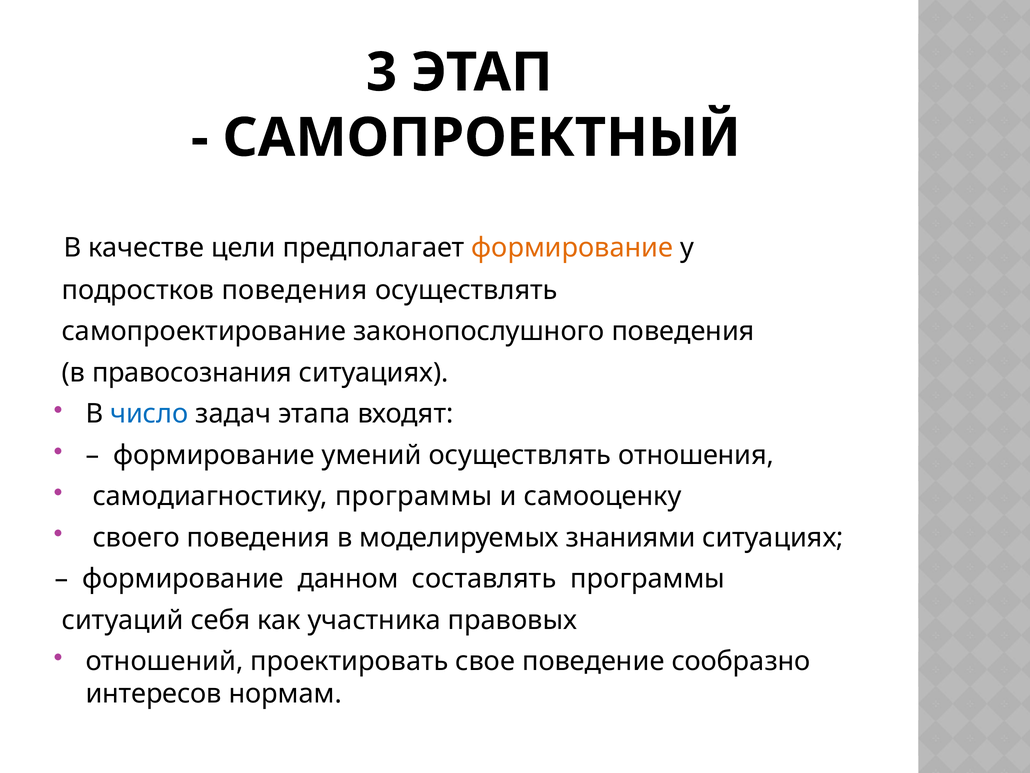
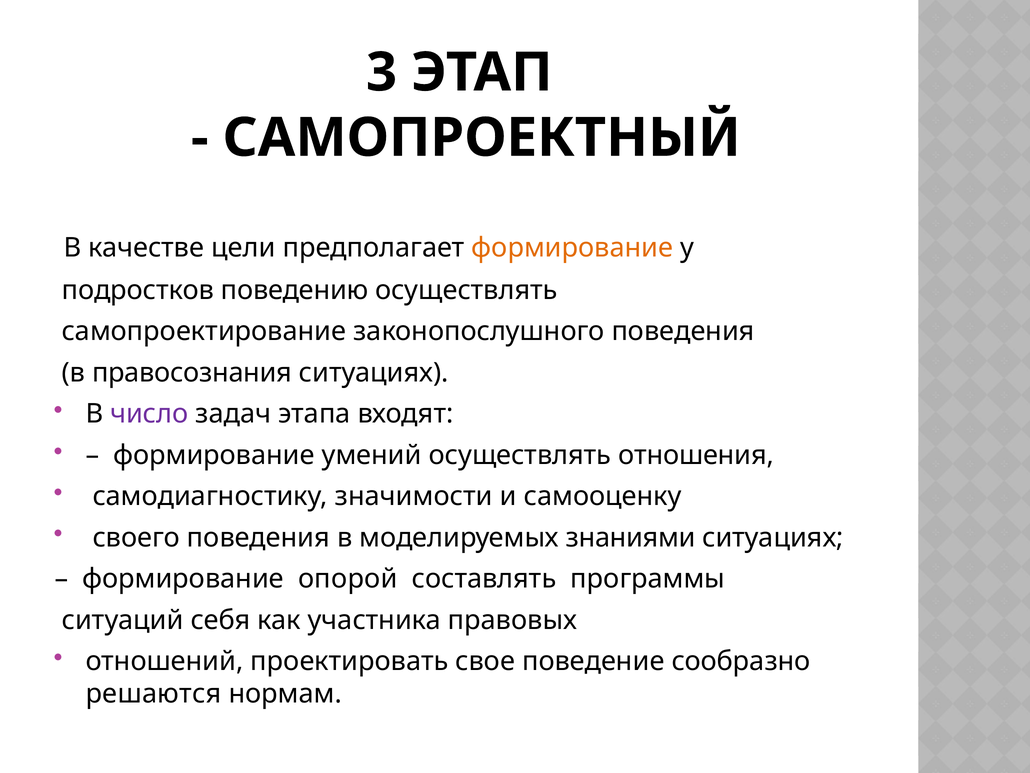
подростков поведения: поведения -> поведению (295, 290)
число colour: blue -> purple (149, 414)
самодиагностику программы: программы -> значимости (414, 496)
данном: данном -> опорой (348, 578)
интересов: интересов -> решаются (154, 694)
